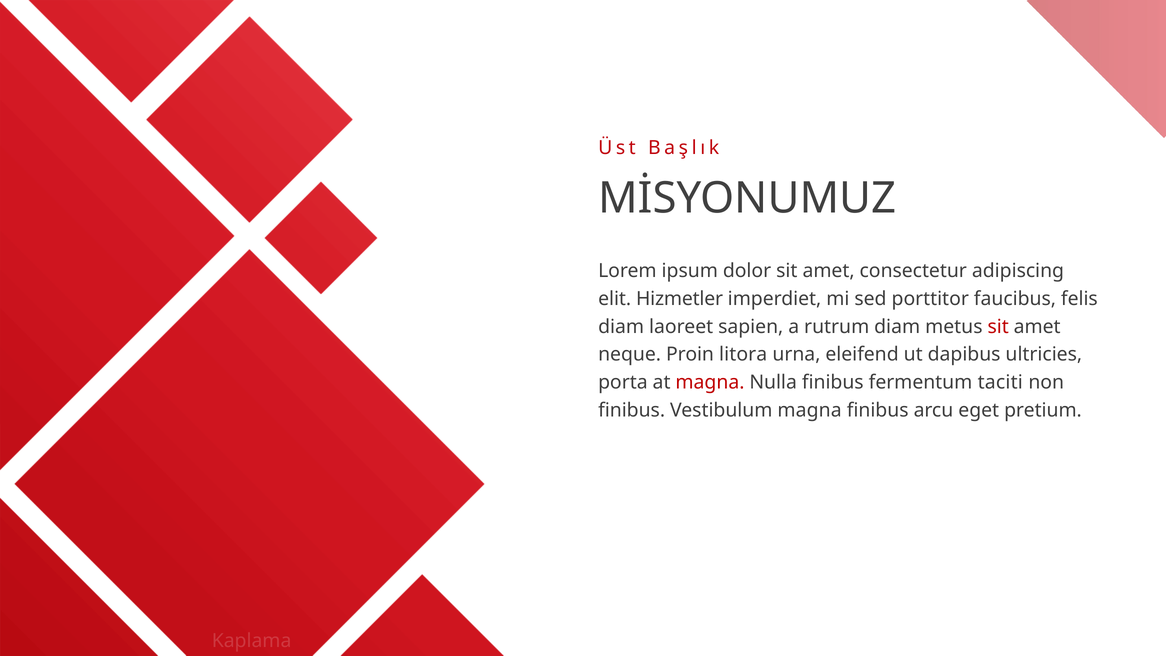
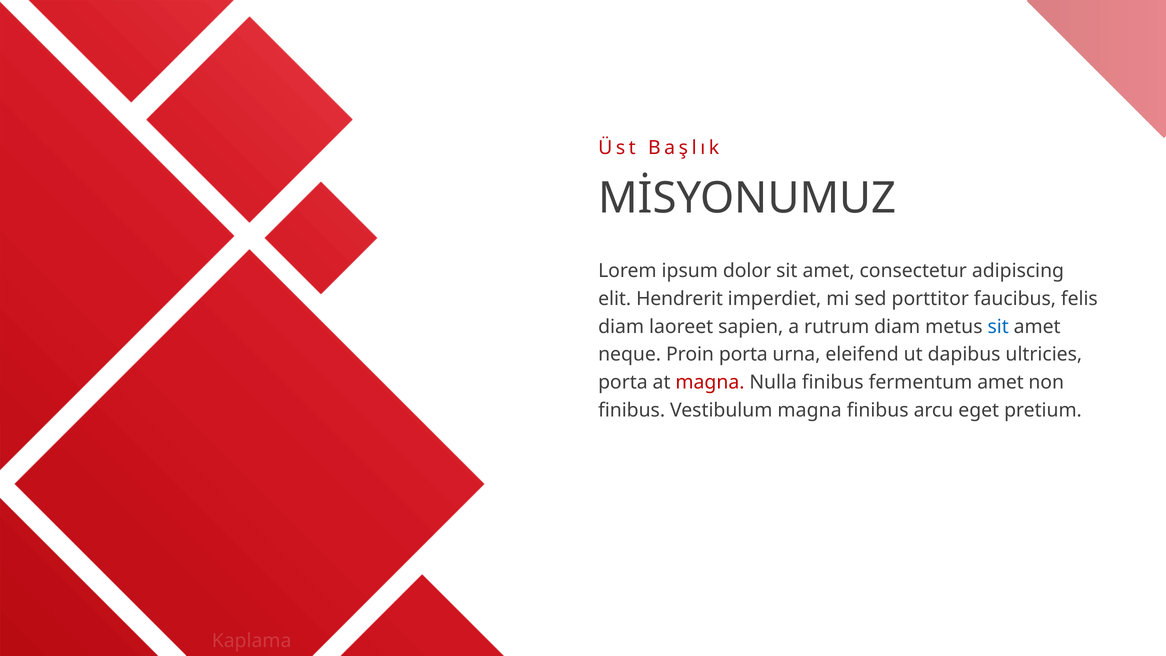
Hizmetler: Hizmetler -> Hendrerit (680, 299)
sit colour: red -> blue (998, 327)
Proin litora: litora -> porta (743, 355)
fermentum taciti: taciti -> amet (1000, 382)
